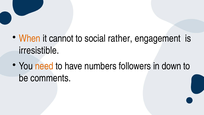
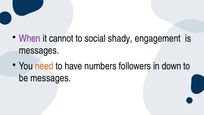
When colour: orange -> purple (30, 38)
rather: rather -> shady (120, 38)
irresistible: irresistible -> messages (39, 50)
be comments: comments -> messages (51, 78)
